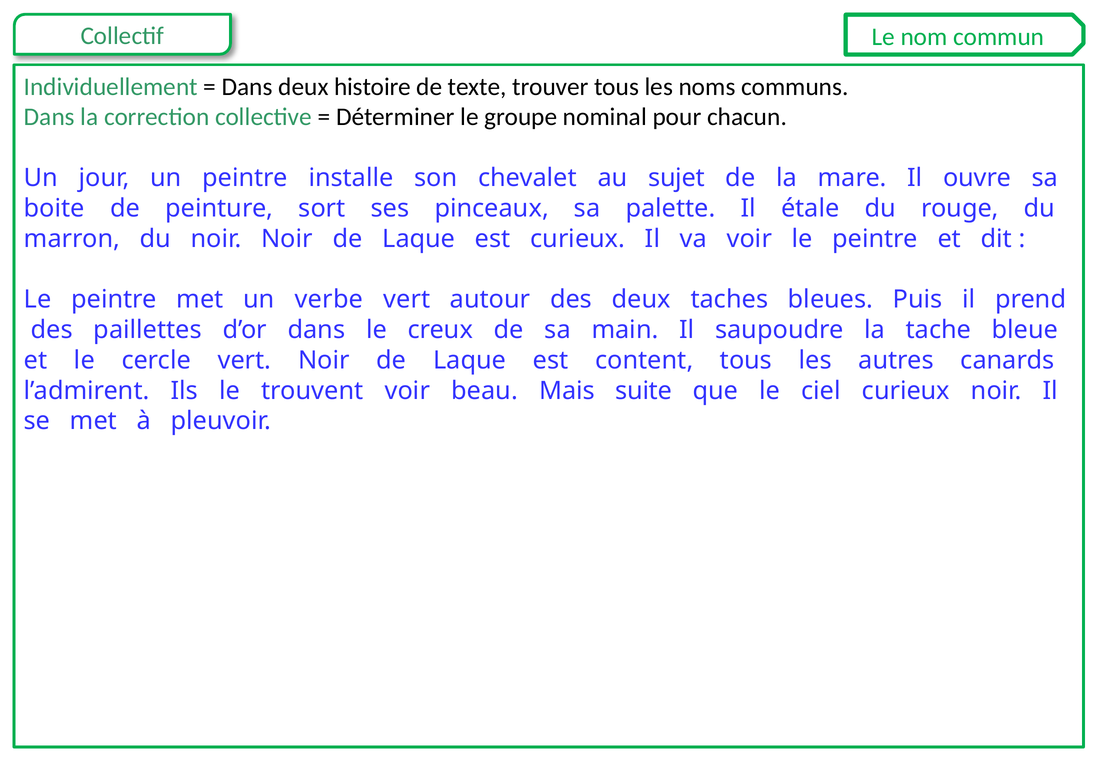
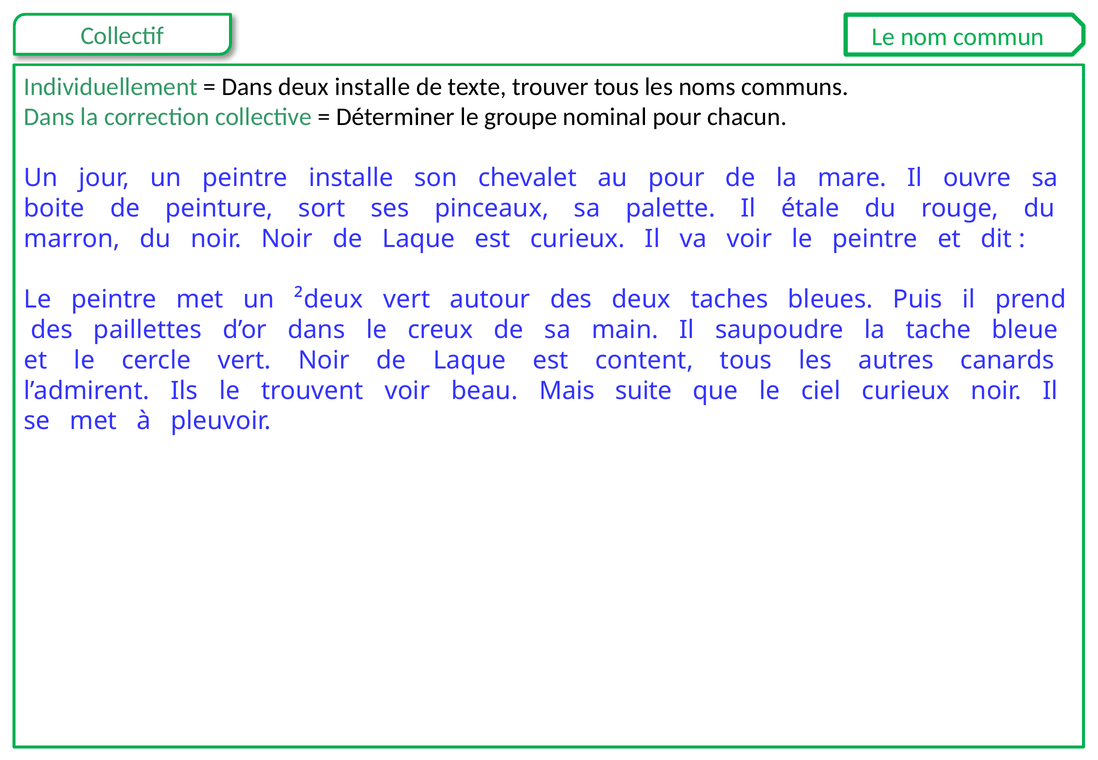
deux histoire: histoire -> installe (372, 87)
au sujet: sujet -> pour (677, 178)
verbe: verbe -> ²deux (329, 300)
